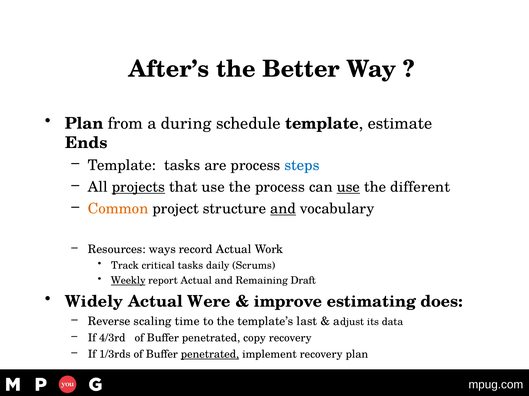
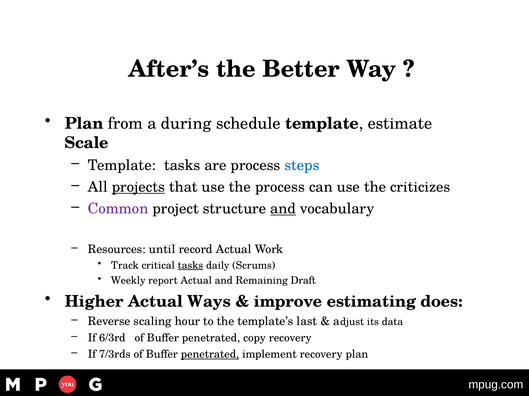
Ends: Ends -> Scale (87, 143)
use underline: present -> none (348, 187)
different: different -> criticizes (420, 187)
Common colour: orange -> purple (118, 209)
ways: ways -> until (162, 250)
tasks underline: none -> present (190, 266)
Weekly underline: present -> none (128, 281)
Widely: Widely -> Higher (94, 302)
Were: Were -> Ways (209, 302)
time: time -> hour (187, 322)
4/3rd: 4/3rd -> 6/3rd (112, 338)
1/3rds: 1/3rds -> 7/3rds (115, 355)
